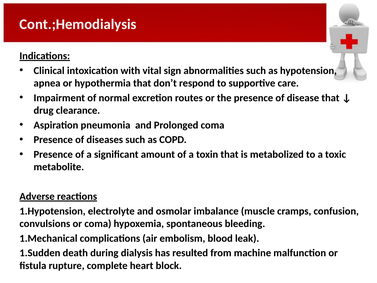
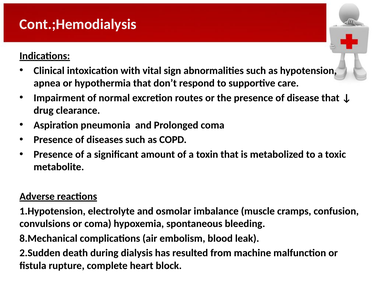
1.Mechanical: 1.Mechanical -> 8.Mechanical (48, 238)
1.Sudden: 1.Sudden -> 2.Sudden (40, 253)
